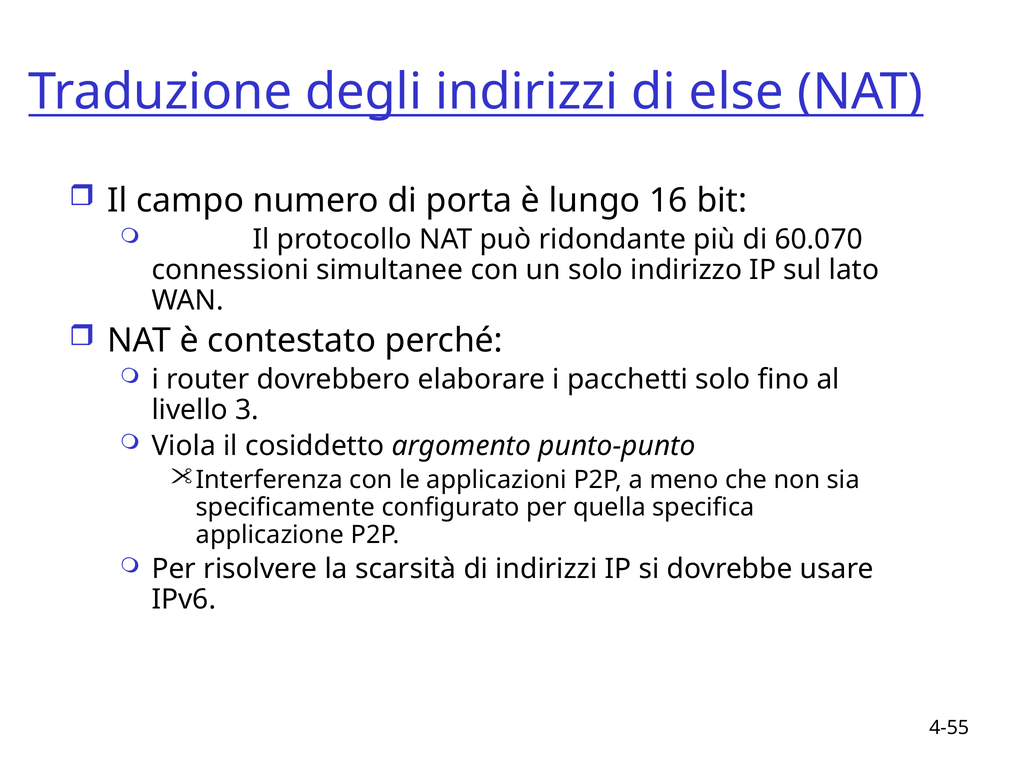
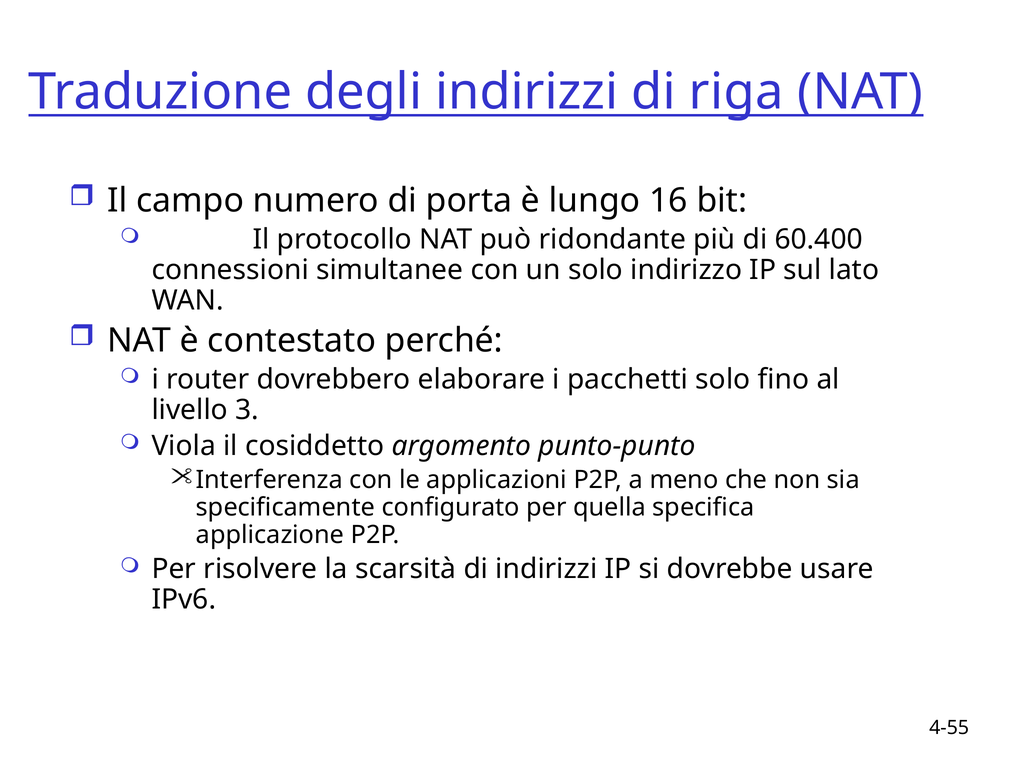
else: else -> riga (736, 92)
60.070: 60.070 -> 60.400 (819, 239)
